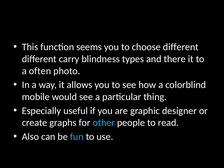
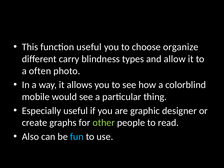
function seems: seems -> useful (89, 47)
choose different: different -> organize (181, 47)
there: there -> allow (175, 59)
other colour: light blue -> light green (104, 123)
